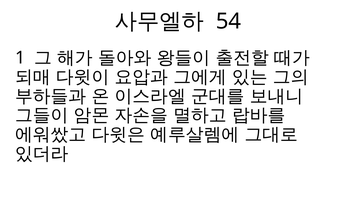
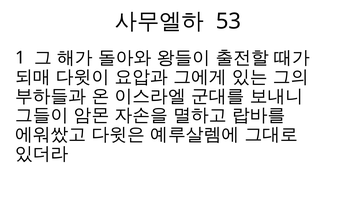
54: 54 -> 53 (228, 21)
